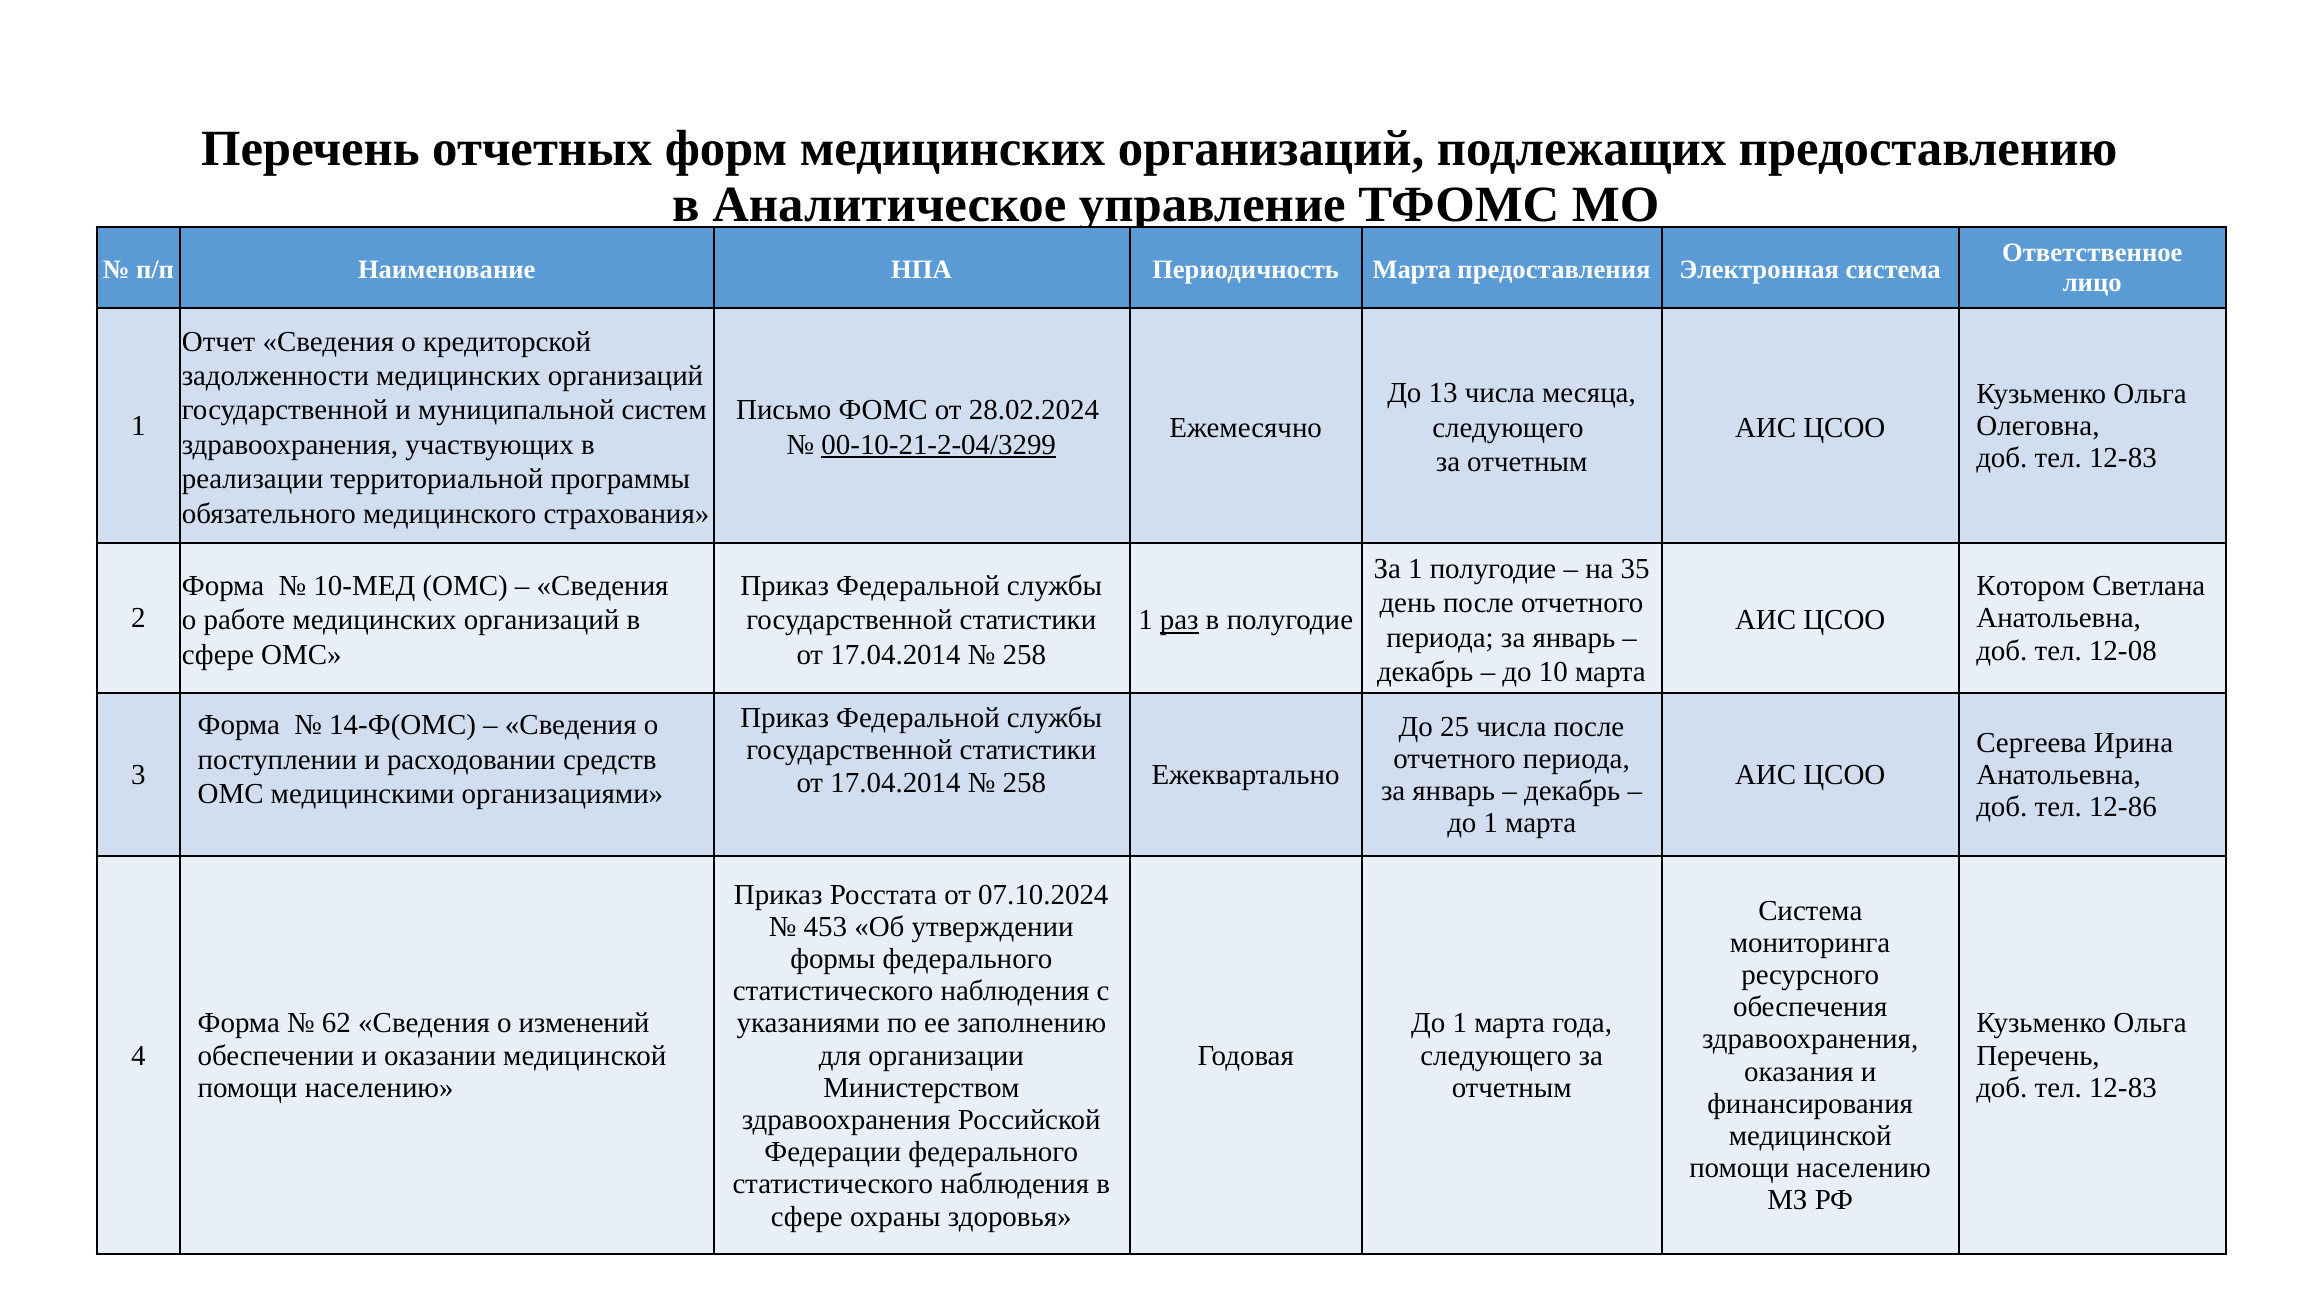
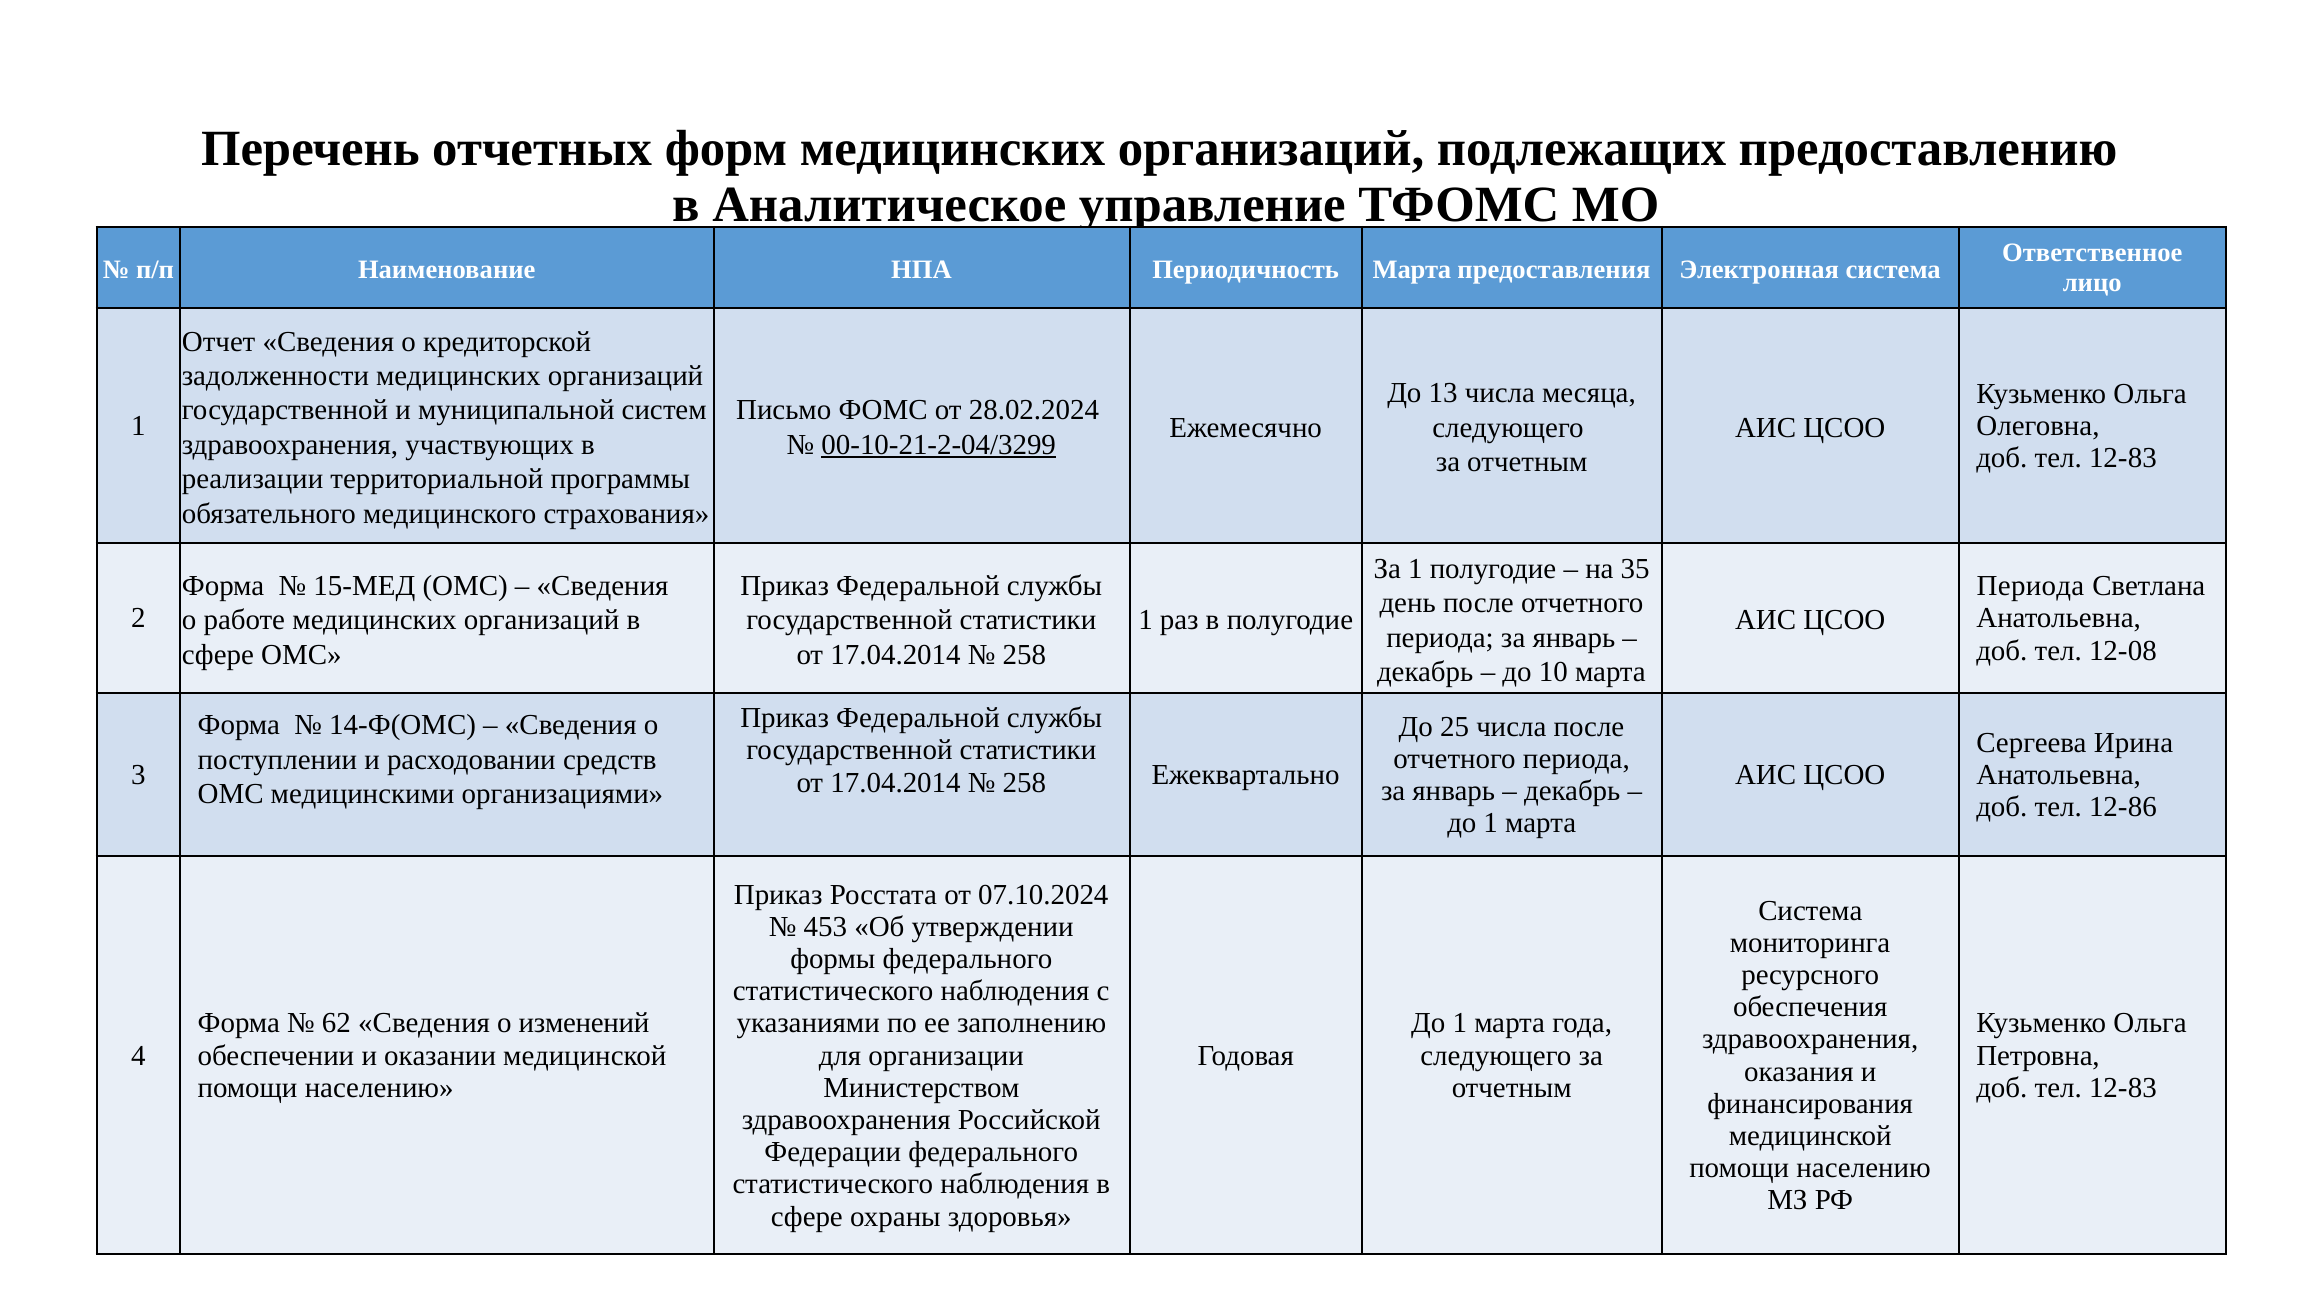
10-МЕД: 10-МЕД -> 15-МЕД (364, 586)
Котором: Котором -> Периода (2031, 586)
раз underline: present -> none (1179, 620)
Перечень: Перечень -> Петровна (2038, 1055)
